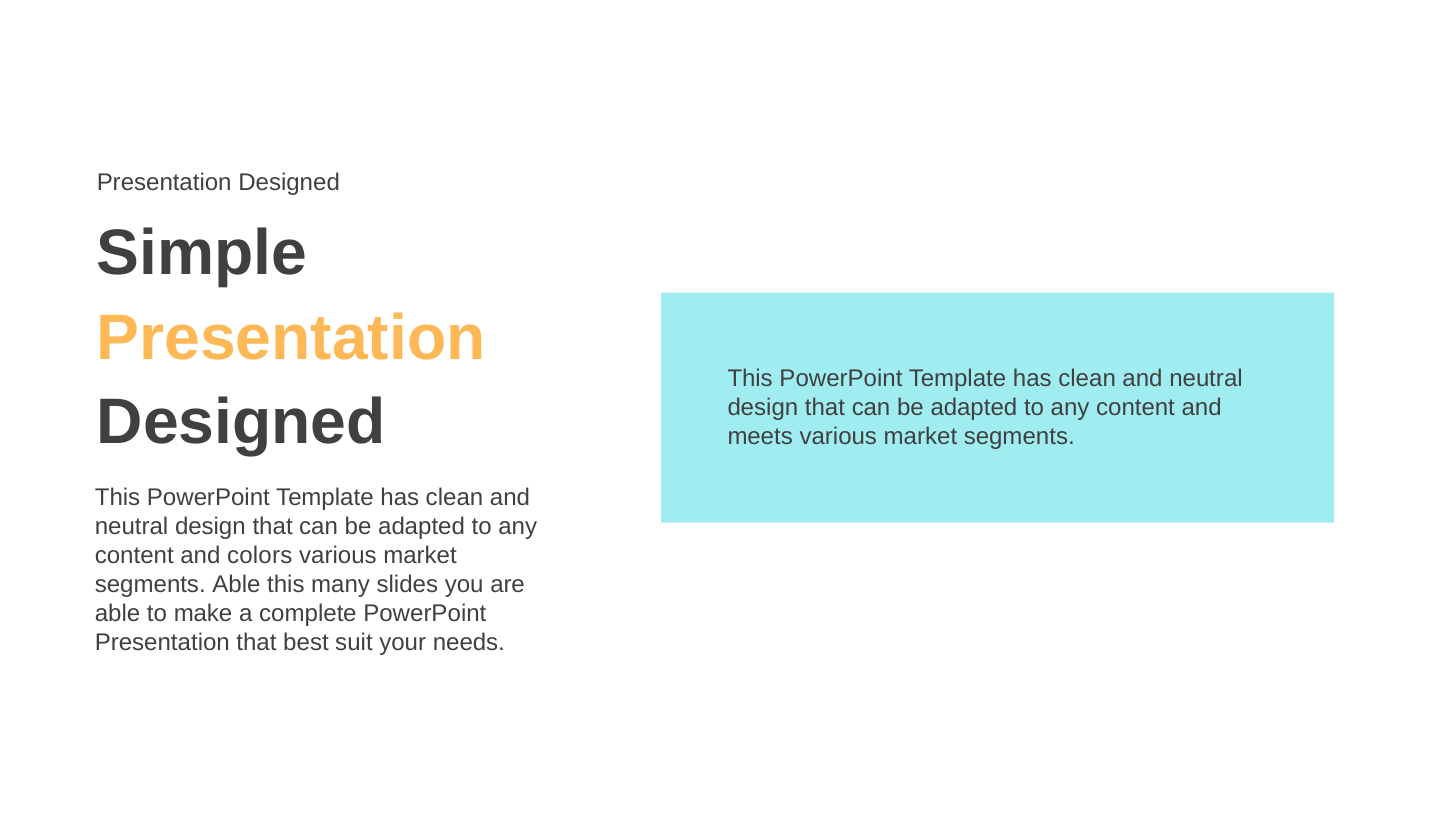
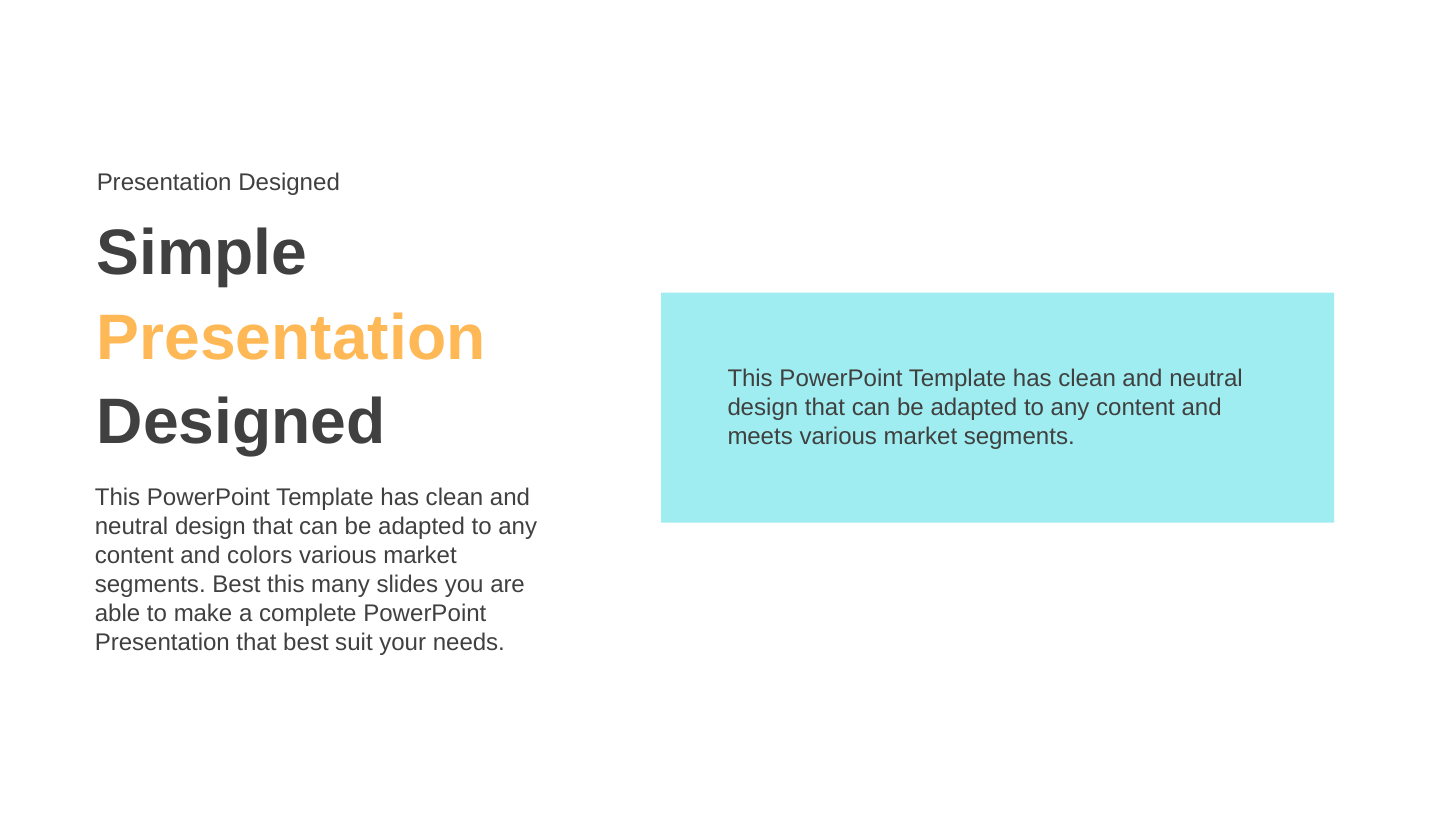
segments Able: Able -> Best (236, 585)
